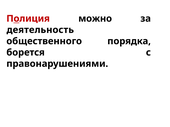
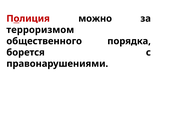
деятельность: деятельность -> терроризмом (40, 30)
